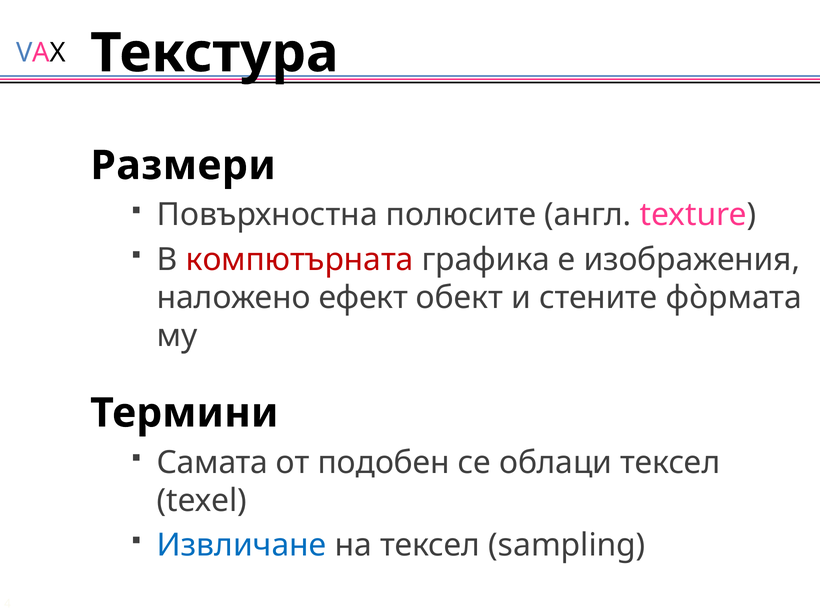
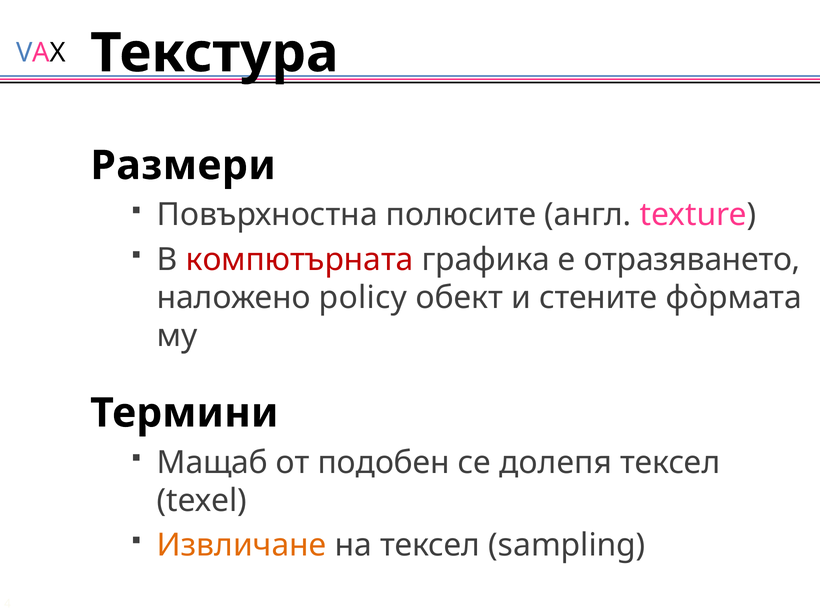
изображения: изображения -> отразяването (692, 260)
ефект: ефект -> policy (363, 298)
Самата: Самата -> Мащаб (212, 462)
облаци: облаци -> долепя (556, 462)
Извличане colour: blue -> orange (242, 545)
